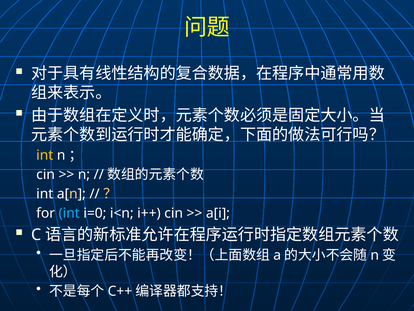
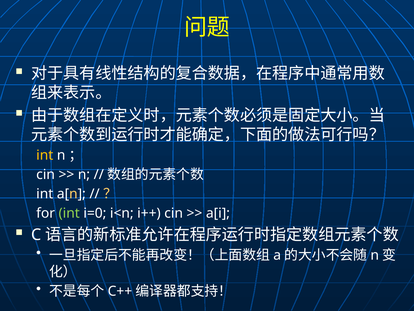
int colour: light blue -> light green (69, 213)
